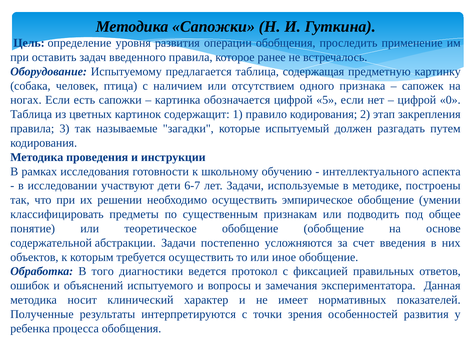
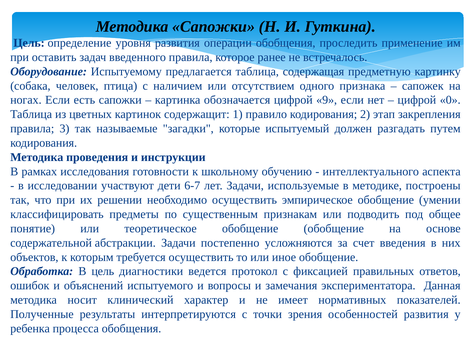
5: 5 -> 9 (327, 100)
В того: того -> цель (103, 271)
